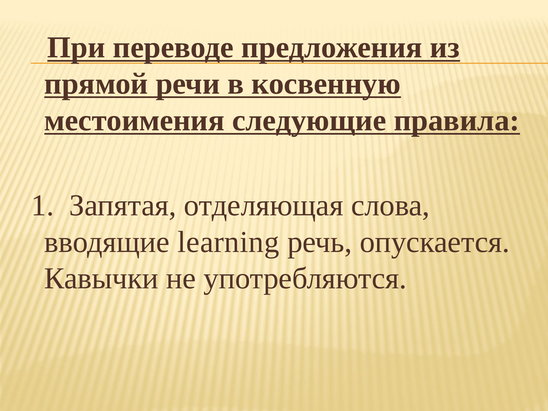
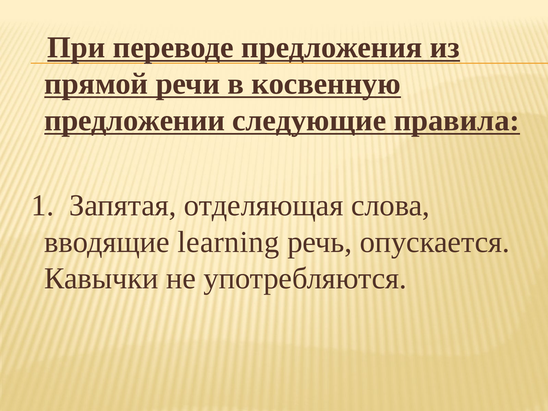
местоимения: местоимения -> предложении (135, 120)
